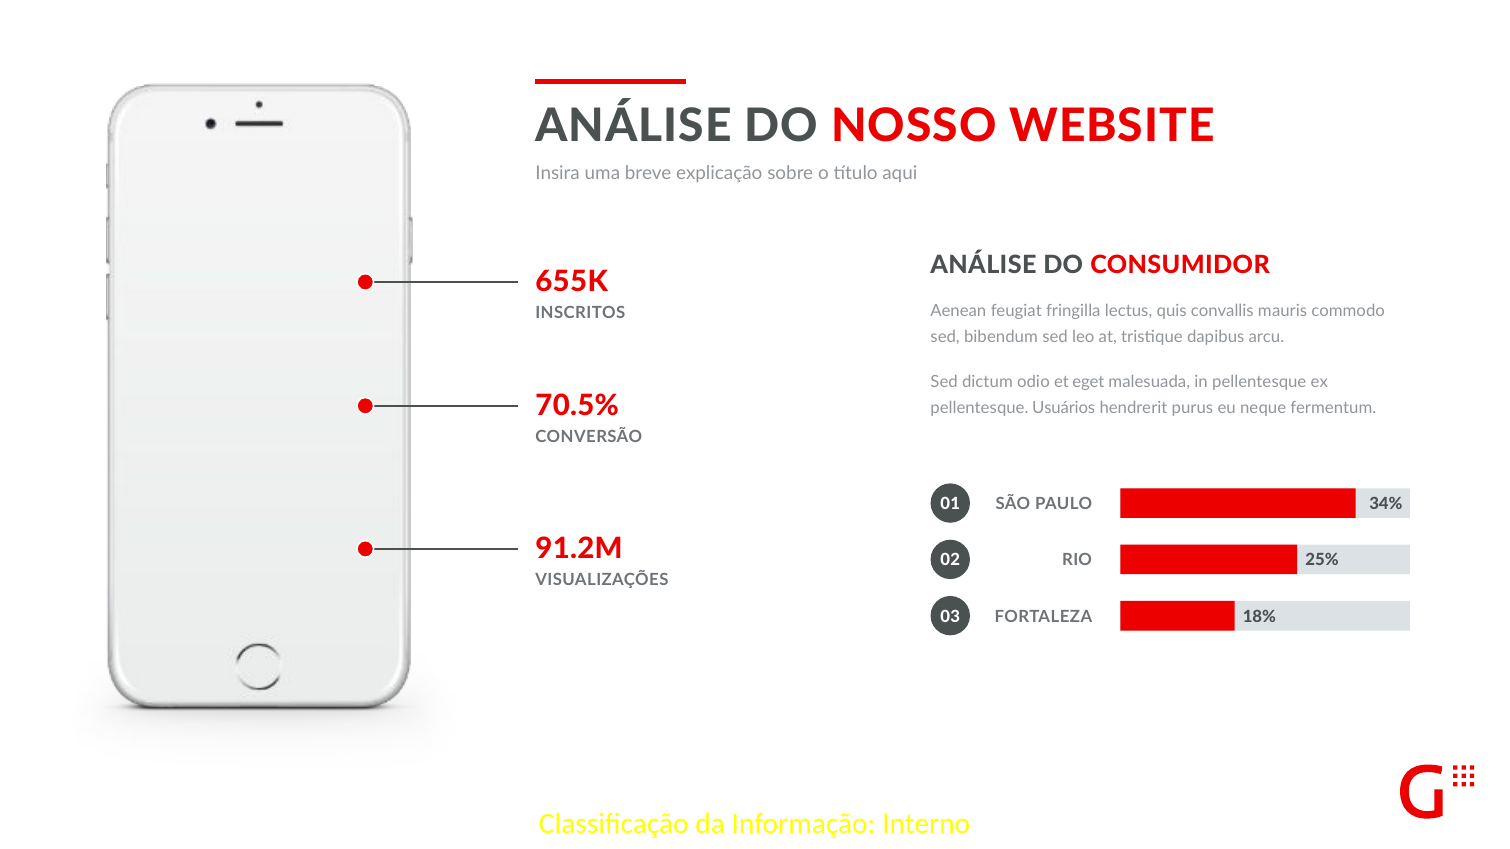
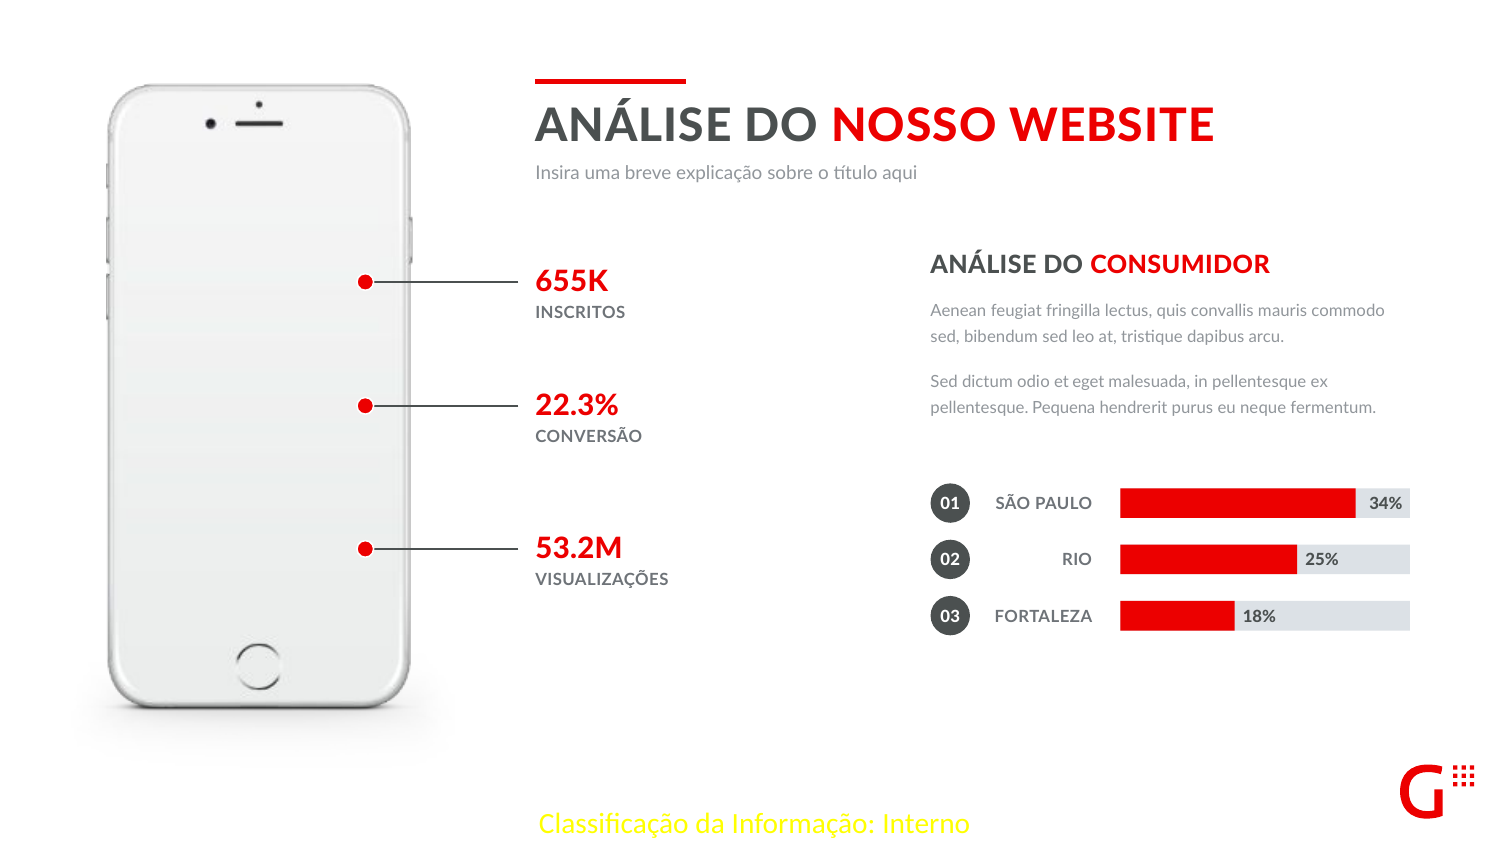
70.5%: 70.5% -> 22.3% (577, 406)
Usuários: Usuários -> Pequena (1064, 408)
91.2M: 91.2M -> 53.2M (579, 549)
